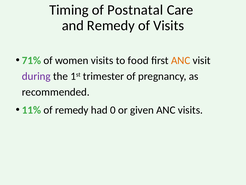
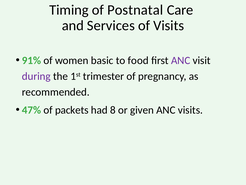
and Remedy: Remedy -> Services (111, 25)
71%: 71% -> 91% (31, 60)
women visits: visits -> basic (102, 60)
ANC colour: orange -> purple (181, 60)
11%: 11% -> 47% (31, 110)
of remedy: remedy -> packets (72, 110)
0: 0 -> 8 (113, 110)
